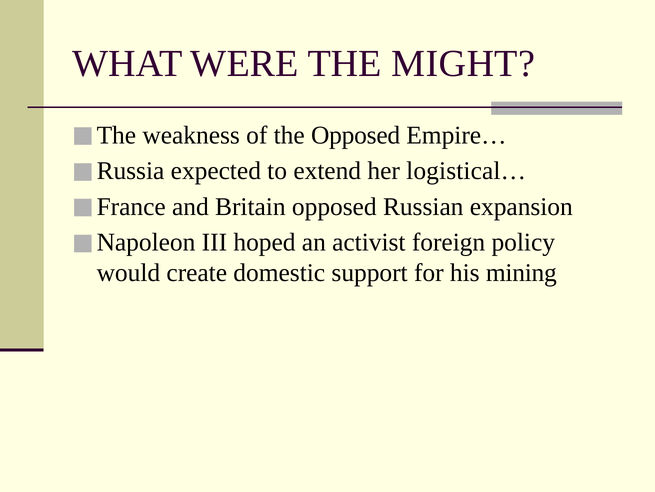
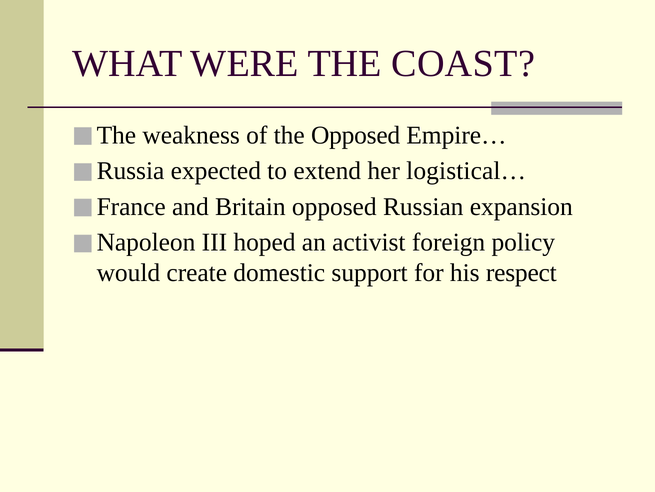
MIGHT: MIGHT -> COAST (463, 64)
mining: mining -> respect (521, 273)
